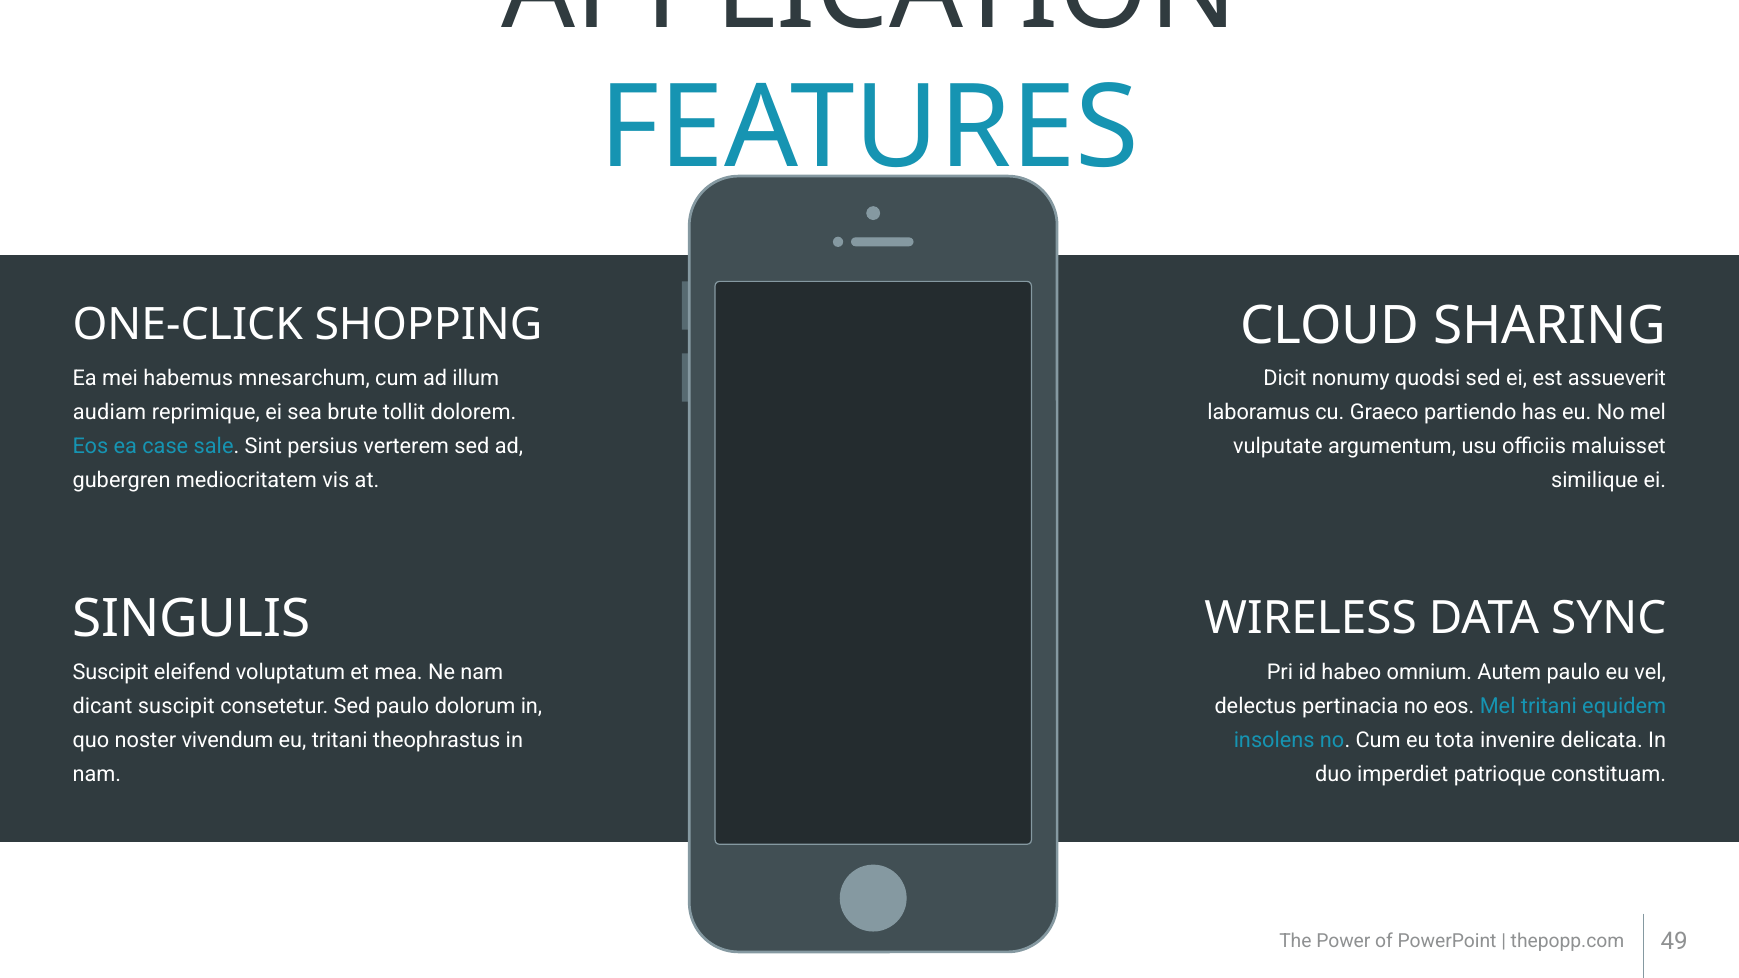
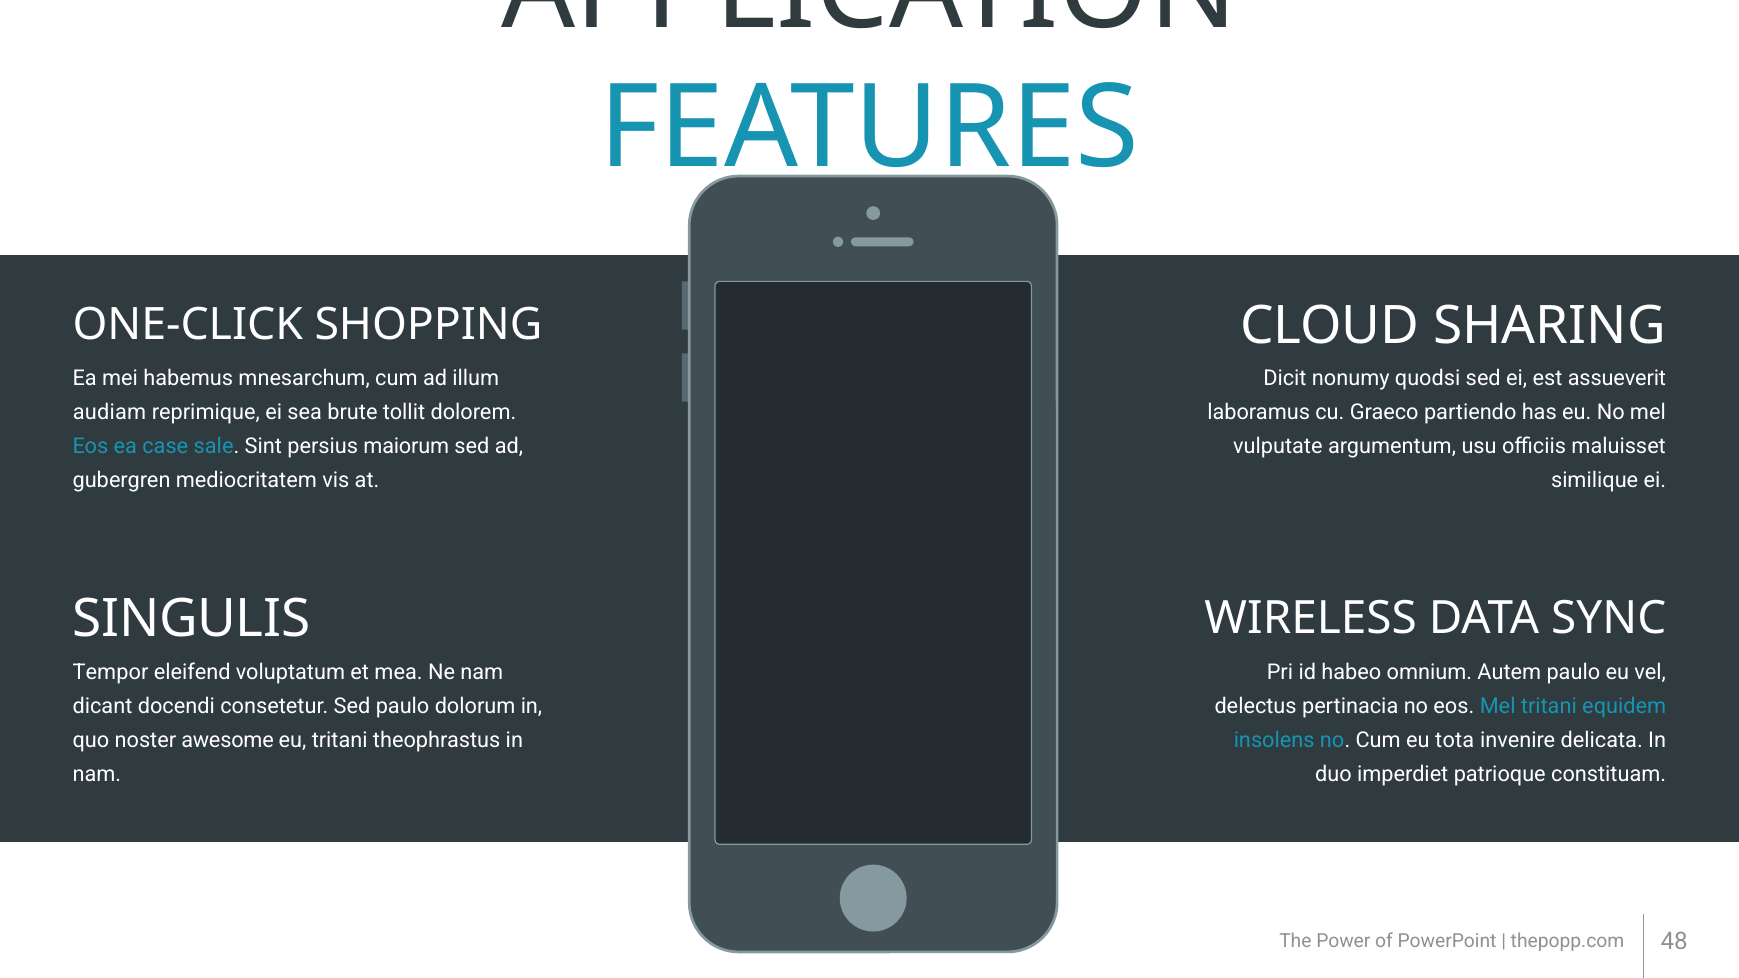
verterem: verterem -> maiorum (406, 446)
Suscipit: Suscipit -> Tempor (111, 672)
dicant suscipit: suscipit -> docendi (176, 706)
vivendum: vivendum -> awesome (228, 740)
49: 49 -> 48 (1674, 941)
